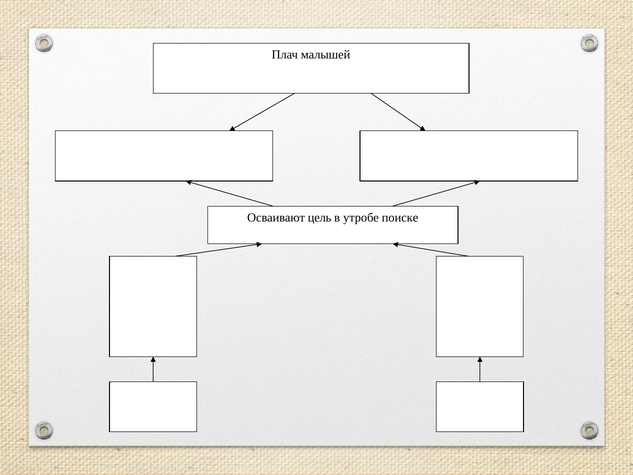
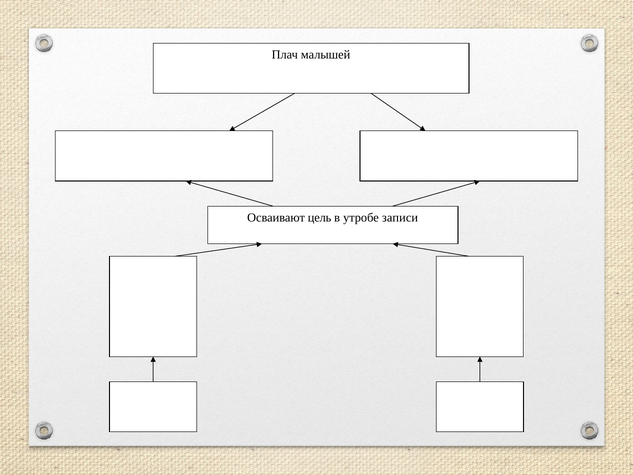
поиске: поиске -> записи (400, 217)
